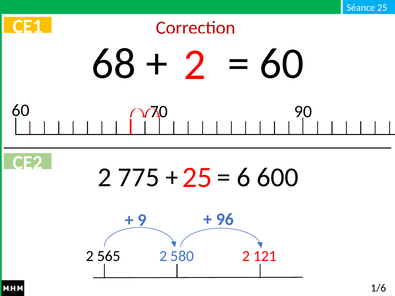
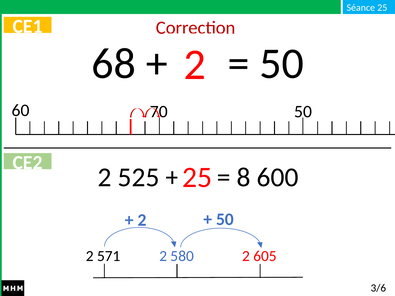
60: 60 -> 50 (282, 64)
90: 90 -> 50 (303, 112)
775: 775 -> 525 (139, 177)
6: 6 -> 8 (244, 177)
96: 96 -> 50 (225, 220)
9: 9 -> 2 (142, 220)
565: 565 -> 571 (109, 256)
121: 121 -> 605 (265, 256)
1/6: 1/6 -> 3/6 (378, 288)
